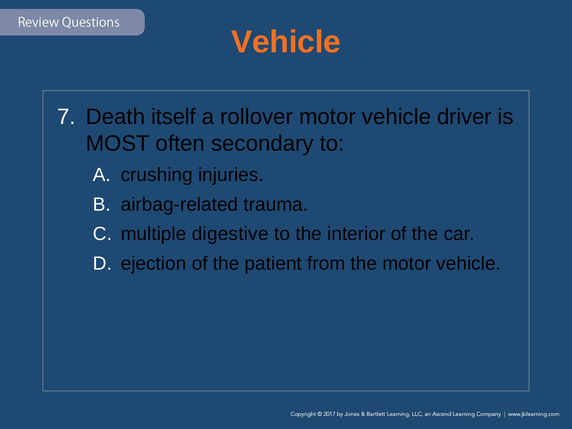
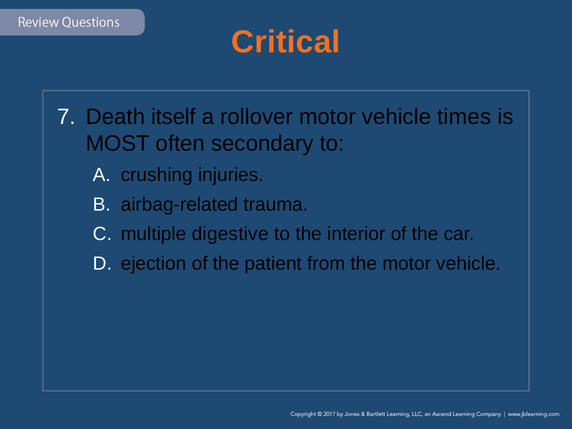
Vehicle: Vehicle -> Critical (286, 42)
driver: driver -> times (464, 117)
